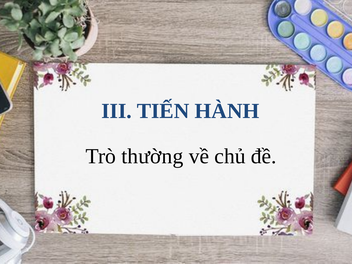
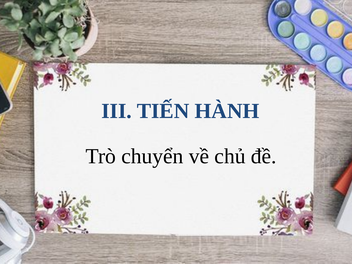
thường: thường -> chuyển (152, 156)
